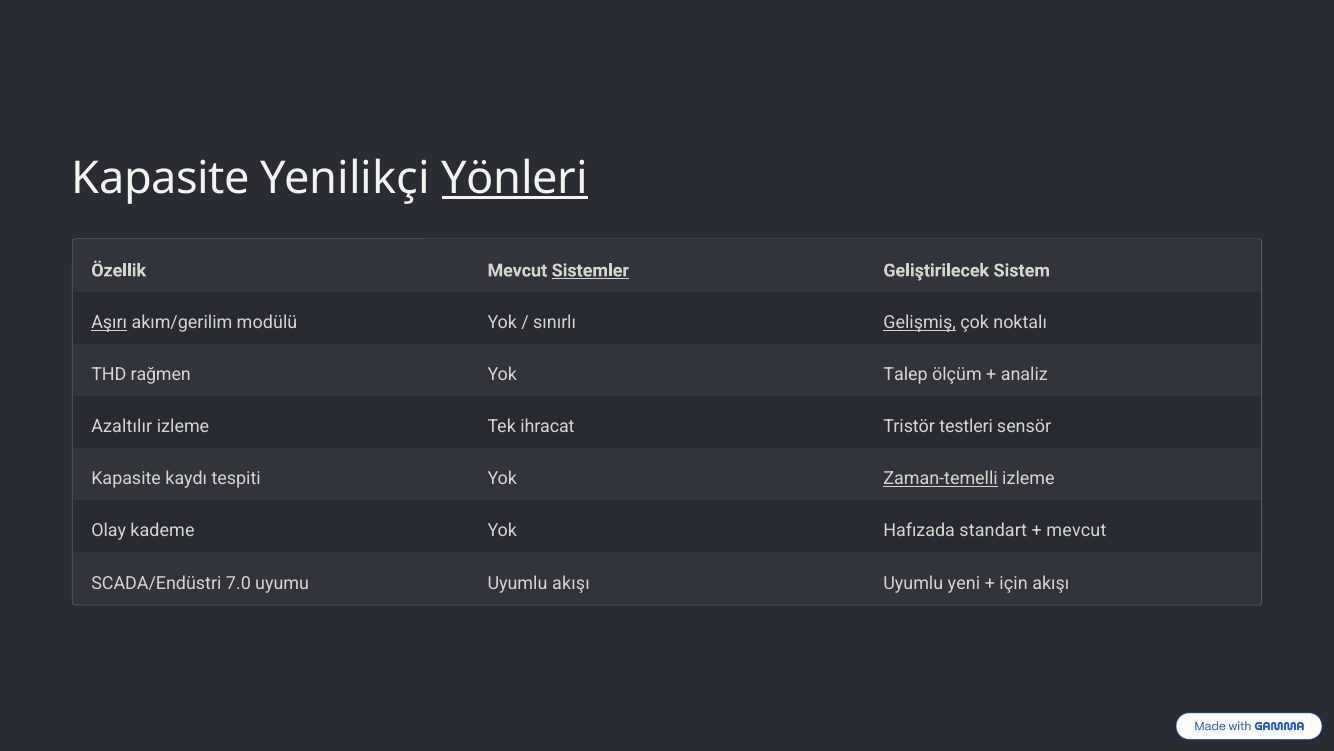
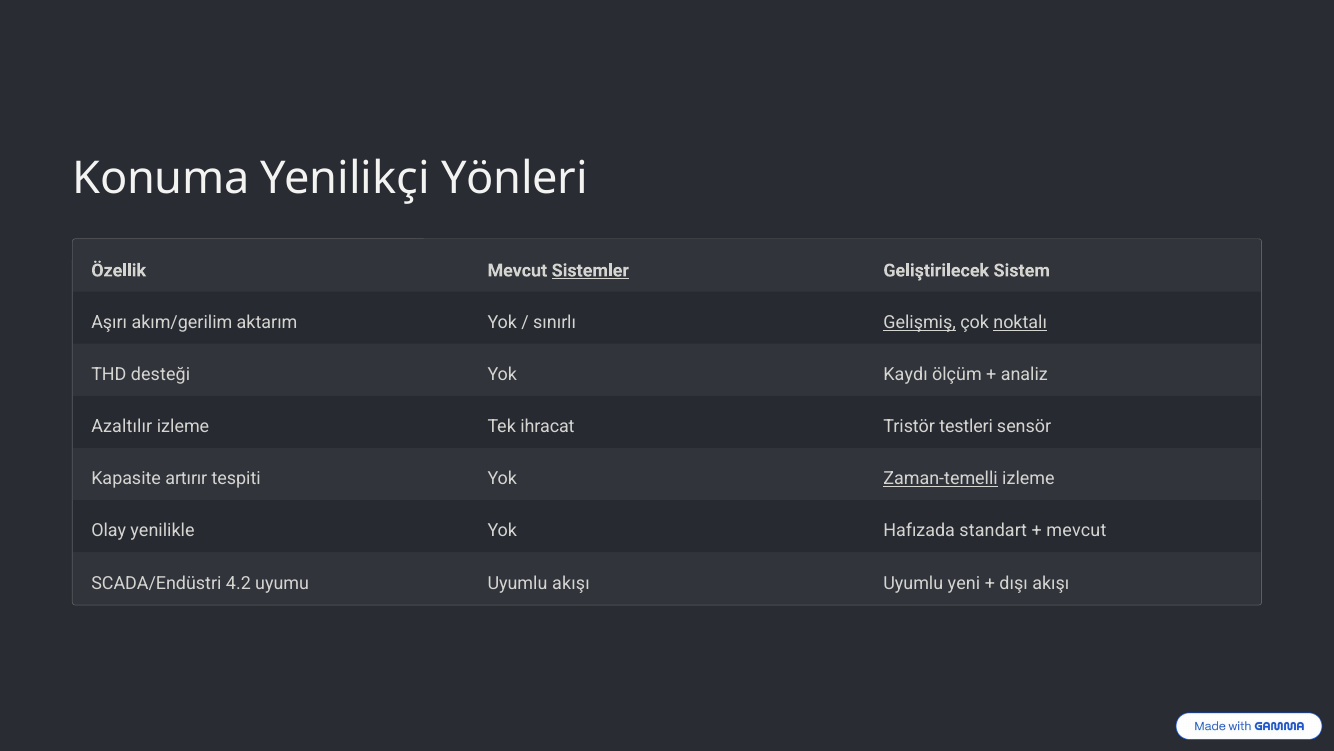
Kapasite: Kapasite -> Konuma (161, 178)
Yönleri underline: present -> none (515, 178)
Aşırı underline: present -> none (109, 322)
modülü: modülü -> aktarım (267, 322)
noktalı underline: none -> present (1020, 322)
rağmen: rağmen -> desteği (161, 374)
Talep: Talep -> Kaydı (906, 374)
kaydı: kaydı -> artırır (186, 479)
kademe: kademe -> yenilikle (163, 531)
7.0: 7.0 -> 4.2 (238, 583)
için: için -> dışı (1014, 583)
